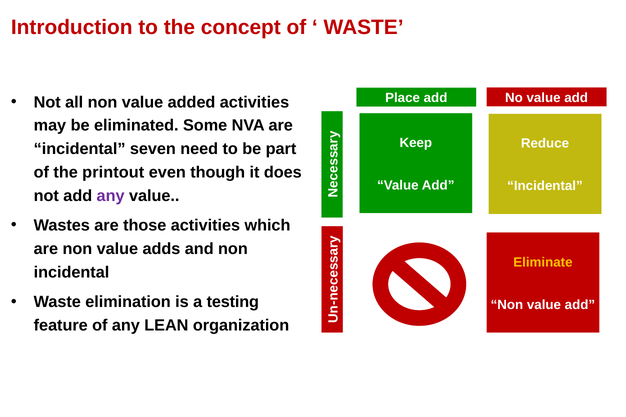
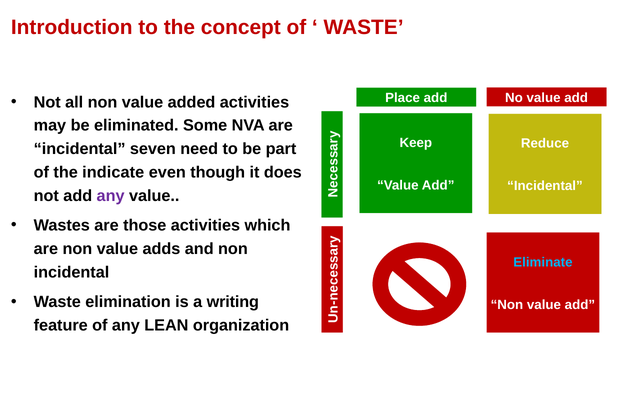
printout: printout -> indicate (113, 172)
Eliminate colour: yellow -> light blue (543, 262)
testing: testing -> writing (233, 302)
